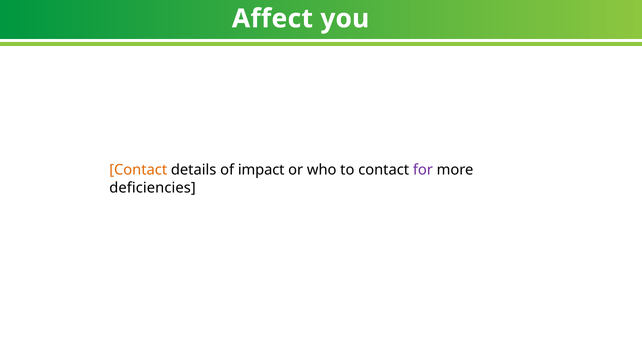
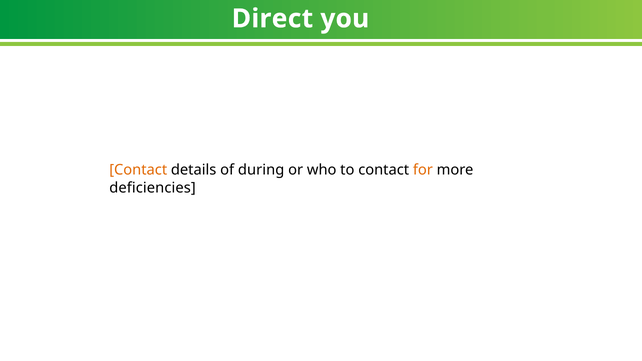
Affect: Affect -> Direct (272, 19)
impact: impact -> during (261, 170)
for colour: purple -> orange (423, 170)
